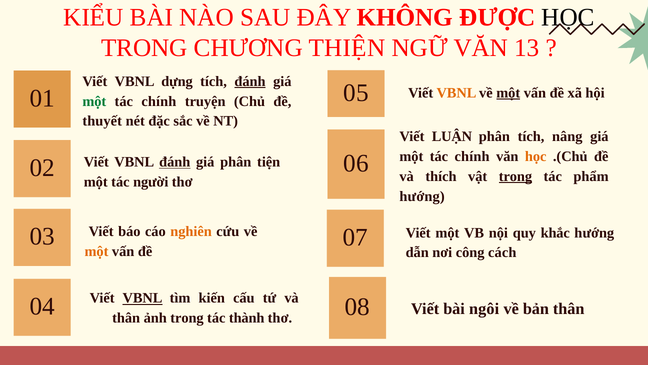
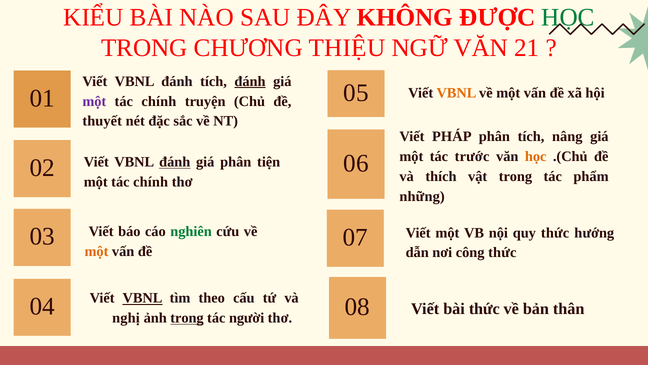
HỌC colour: black -> green (568, 18)
THIỆN: THIỆN -> THIỆU (347, 48)
13: 13 -> 21 (527, 48)
dựng: dựng -> đánh (177, 81)
một underline: present -> none (508, 93)
một colour: green -> purple (94, 101)
LUẬN: LUẬN -> PHÁP (452, 136)
chính: chính -> trước (472, 156)
trong underline: present -> none (515, 176)
người: người -> chính (151, 182)
hướng: hướng -> những (422, 196)
nghiên colour: orange -> green (191, 231)
quy khắc: khắc -> thức (555, 232)
công cách: cách -> thức (502, 252)
kiến: kiến -> theo (212, 298)
bài ngôi: ngôi -> thức (484, 309)
thân: thân -> nghị (126, 318)
trong underline: none -> present (187, 318)
thành: thành -> người (247, 318)
